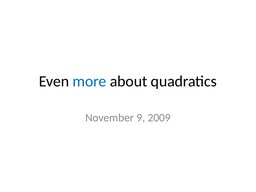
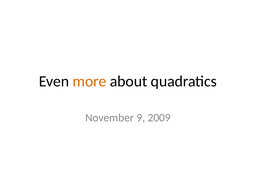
more colour: blue -> orange (89, 81)
